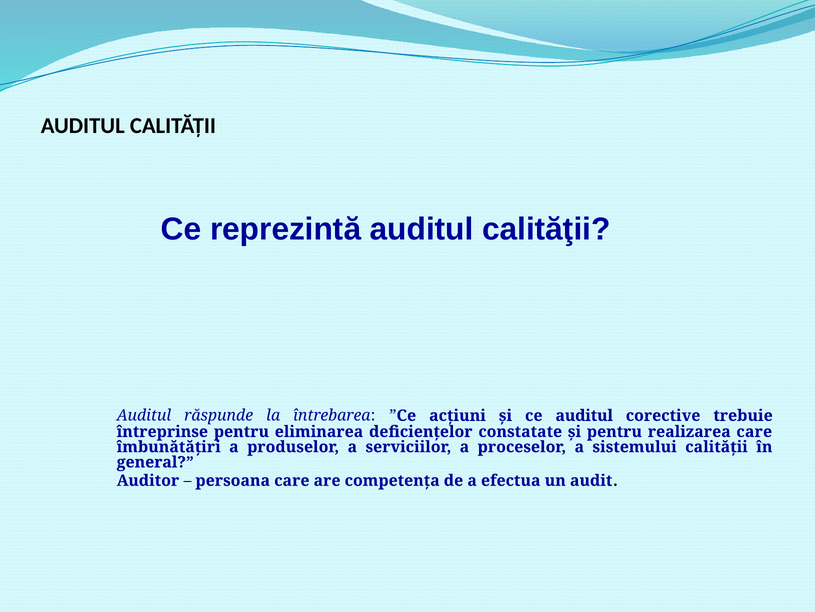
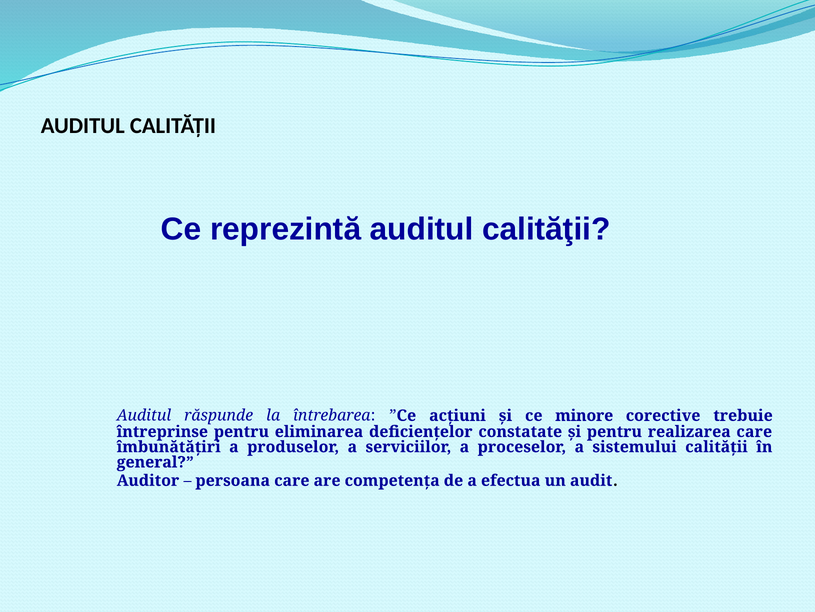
ce auditul: auditul -> minore (584, 415)
